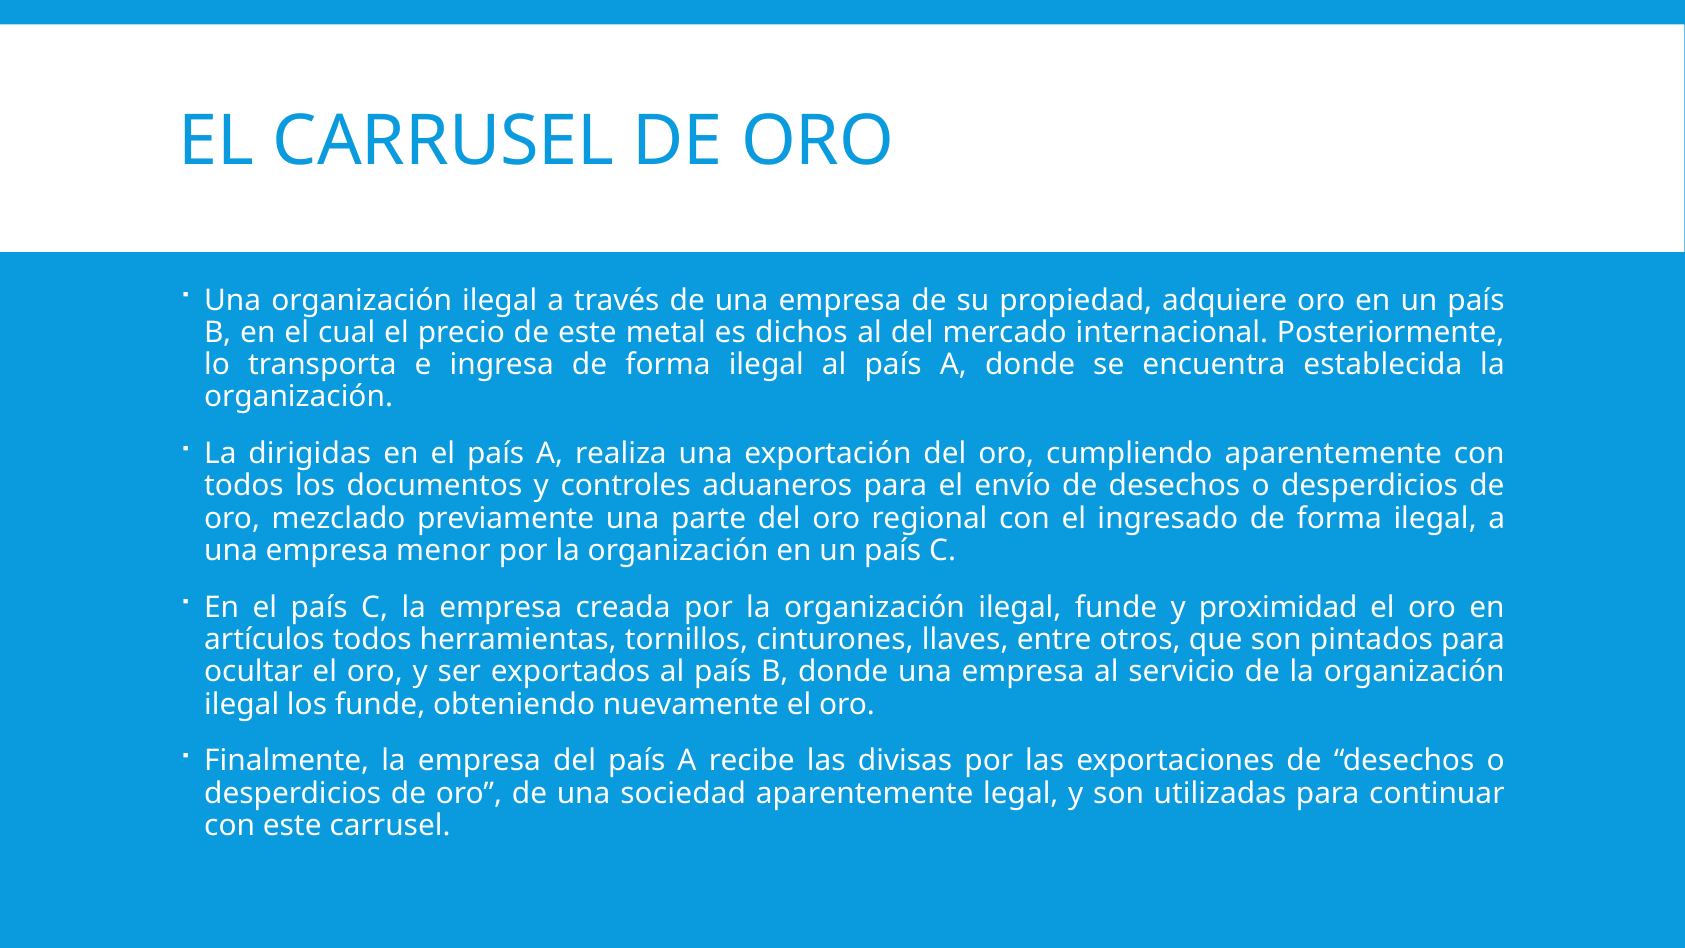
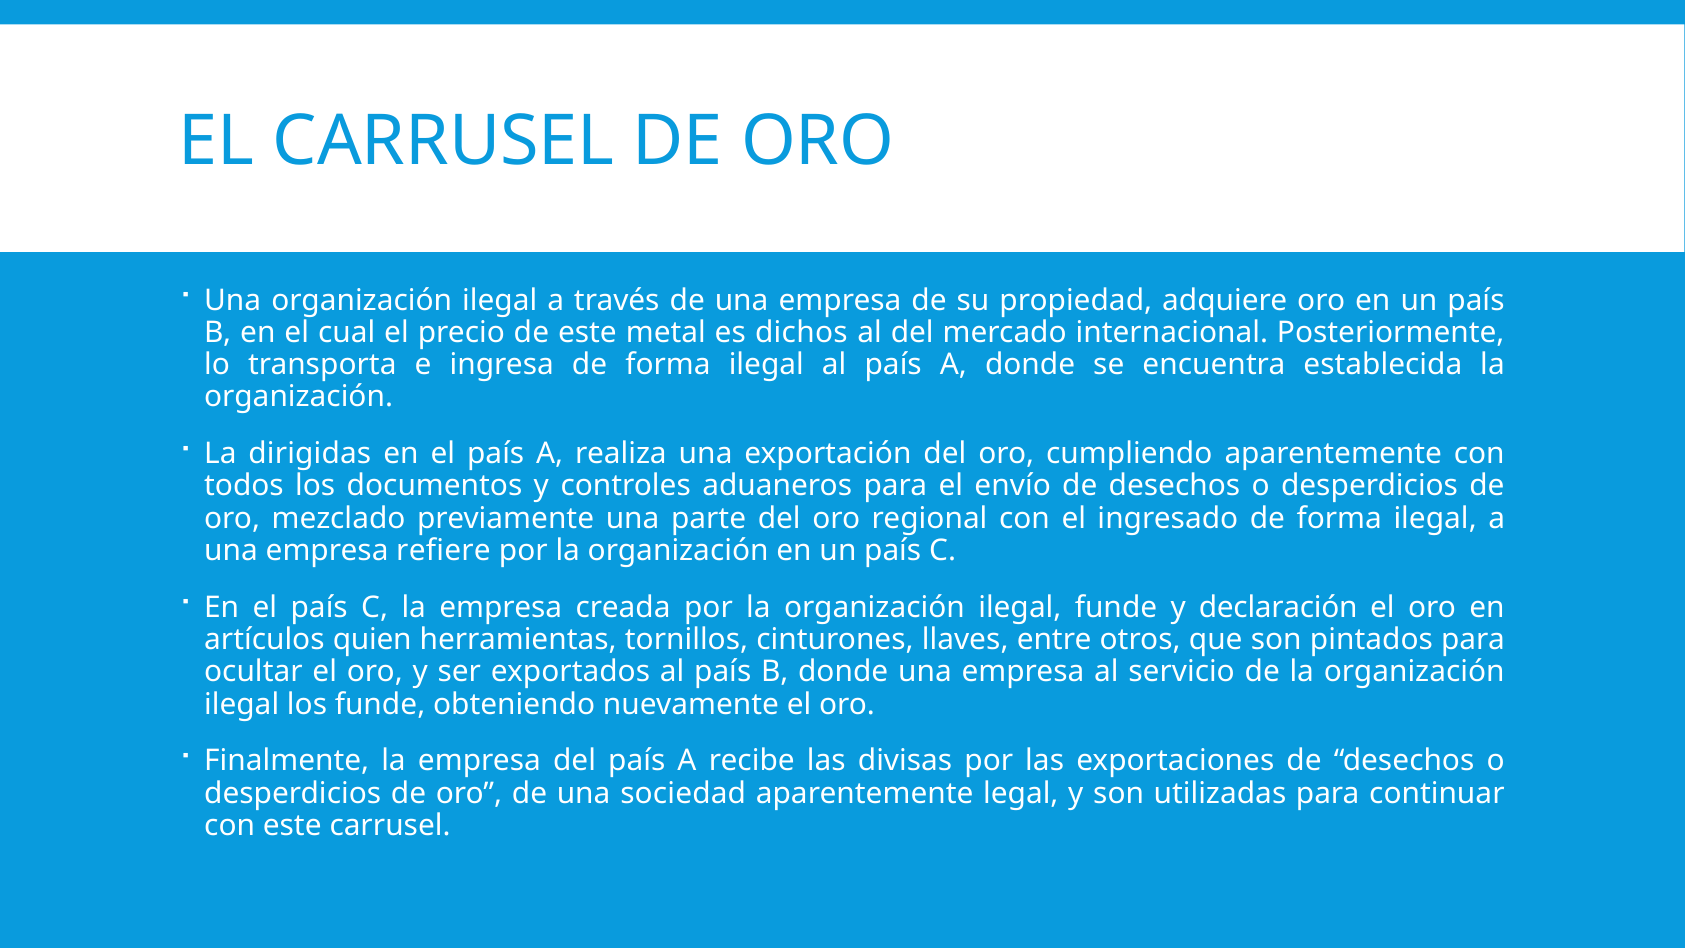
menor: menor -> refiere (443, 550)
proximidad: proximidad -> declaración (1278, 607)
artículos todos: todos -> quien (372, 640)
